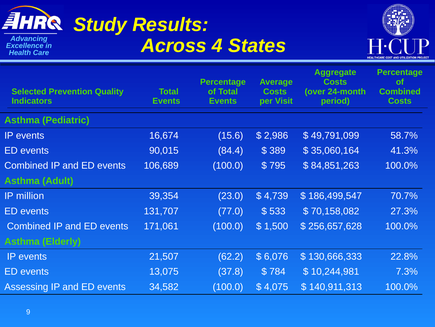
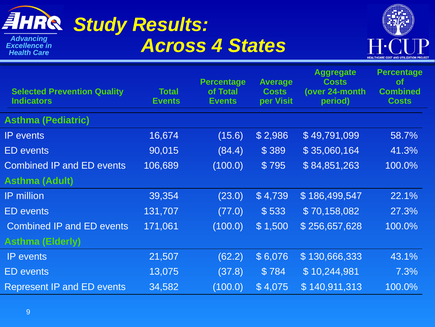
70.7%: 70.7% -> 22.1% (404, 196)
22.8%: 22.8% -> 43.1% (404, 256)
Assessing: Assessing -> Represent (26, 286)
